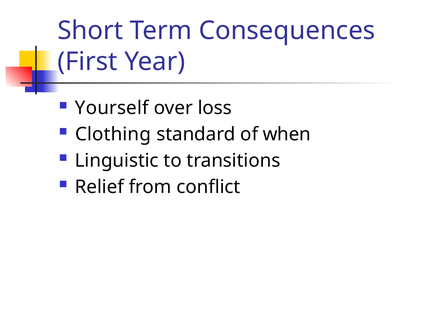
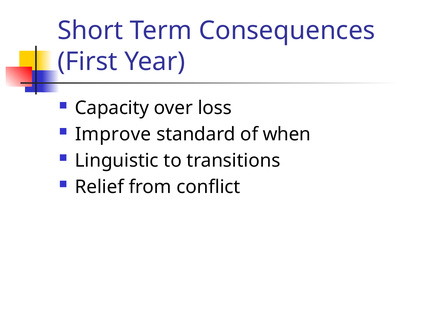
Yourself: Yourself -> Capacity (112, 108)
Clothing: Clothing -> Improve (113, 134)
